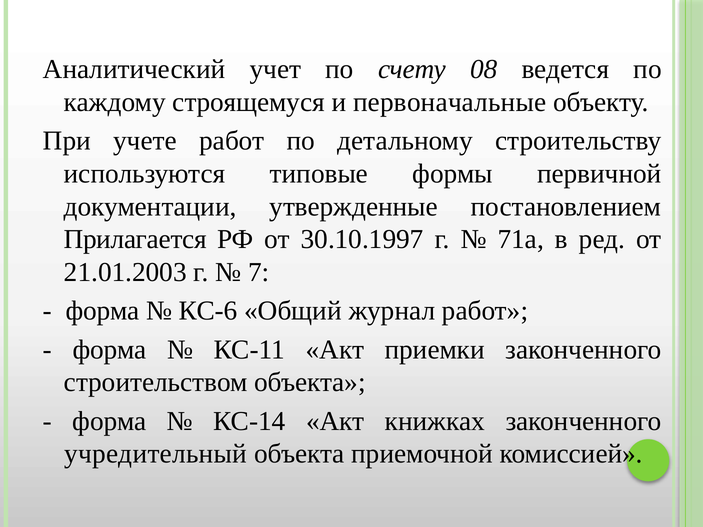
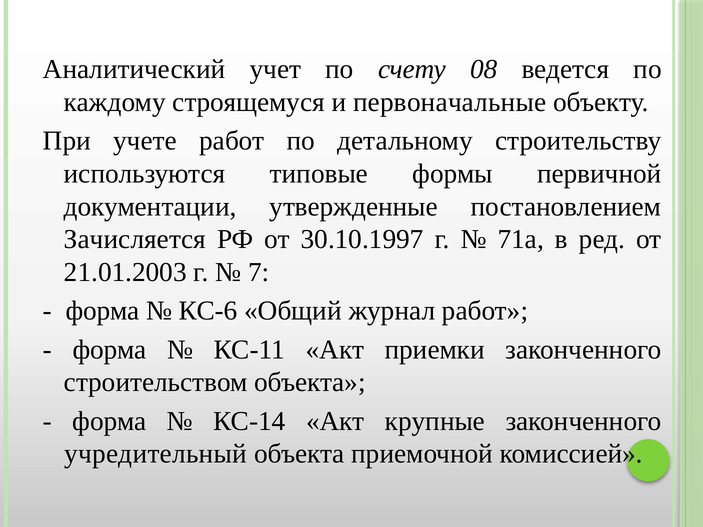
Прилагается: Прилагается -> Зачисляется (135, 239)
книжках: книжках -> крупные (435, 421)
